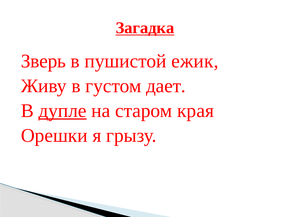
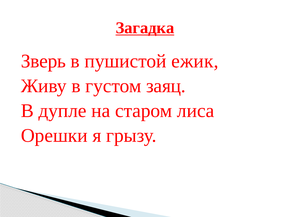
дает: дает -> заяц (166, 86)
дупле underline: present -> none (63, 111)
края: края -> лиса (196, 111)
